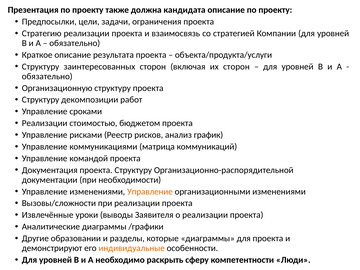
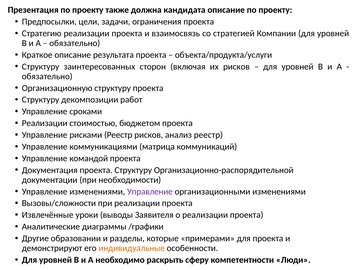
их сторон: сторон -> рисков (236, 67)
анализ график: график -> реестр (208, 135)
Управление colour: orange -> purple (150, 192)
которые диаграммы: диаграммы -> примерами (208, 238)
